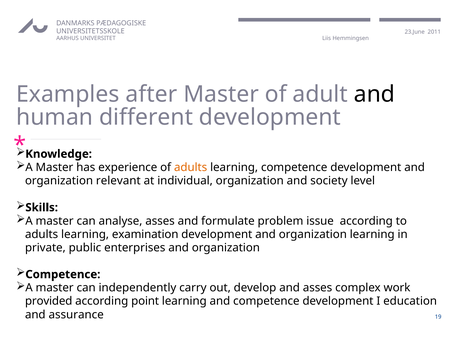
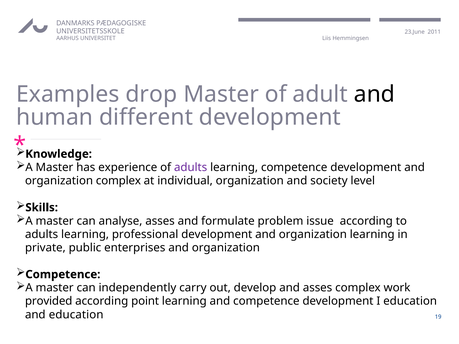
after: after -> drop (151, 94)
adults colour: orange -> purple (191, 167)
organization relevant: relevant -> complex (118, 181)
examination: examination -> professional (145, 234)
and assurance: assurance -> education (76, 315)
